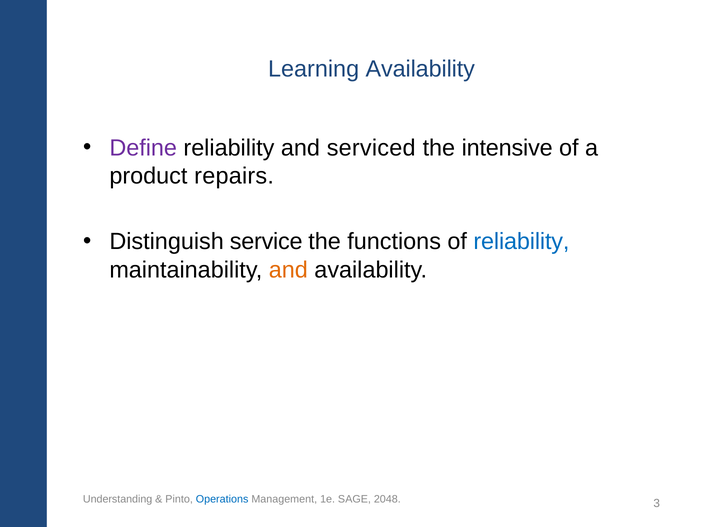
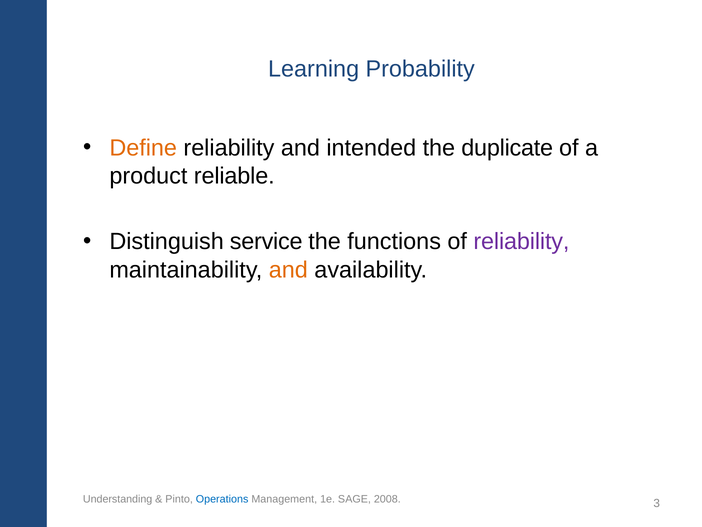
Learning Availability: Availability -> Probability (420, 69)
Define colour: purple -> orange (143, 148)
serviced: serviced -> intended (371, 148)
intensive: intensive -> duplicate (507, 148)
repairs: repairs -> reliable (234, 176)
reliability colour: blue -> purple (521, 241)
2048: 2048 -> 2008 (387, 499)
